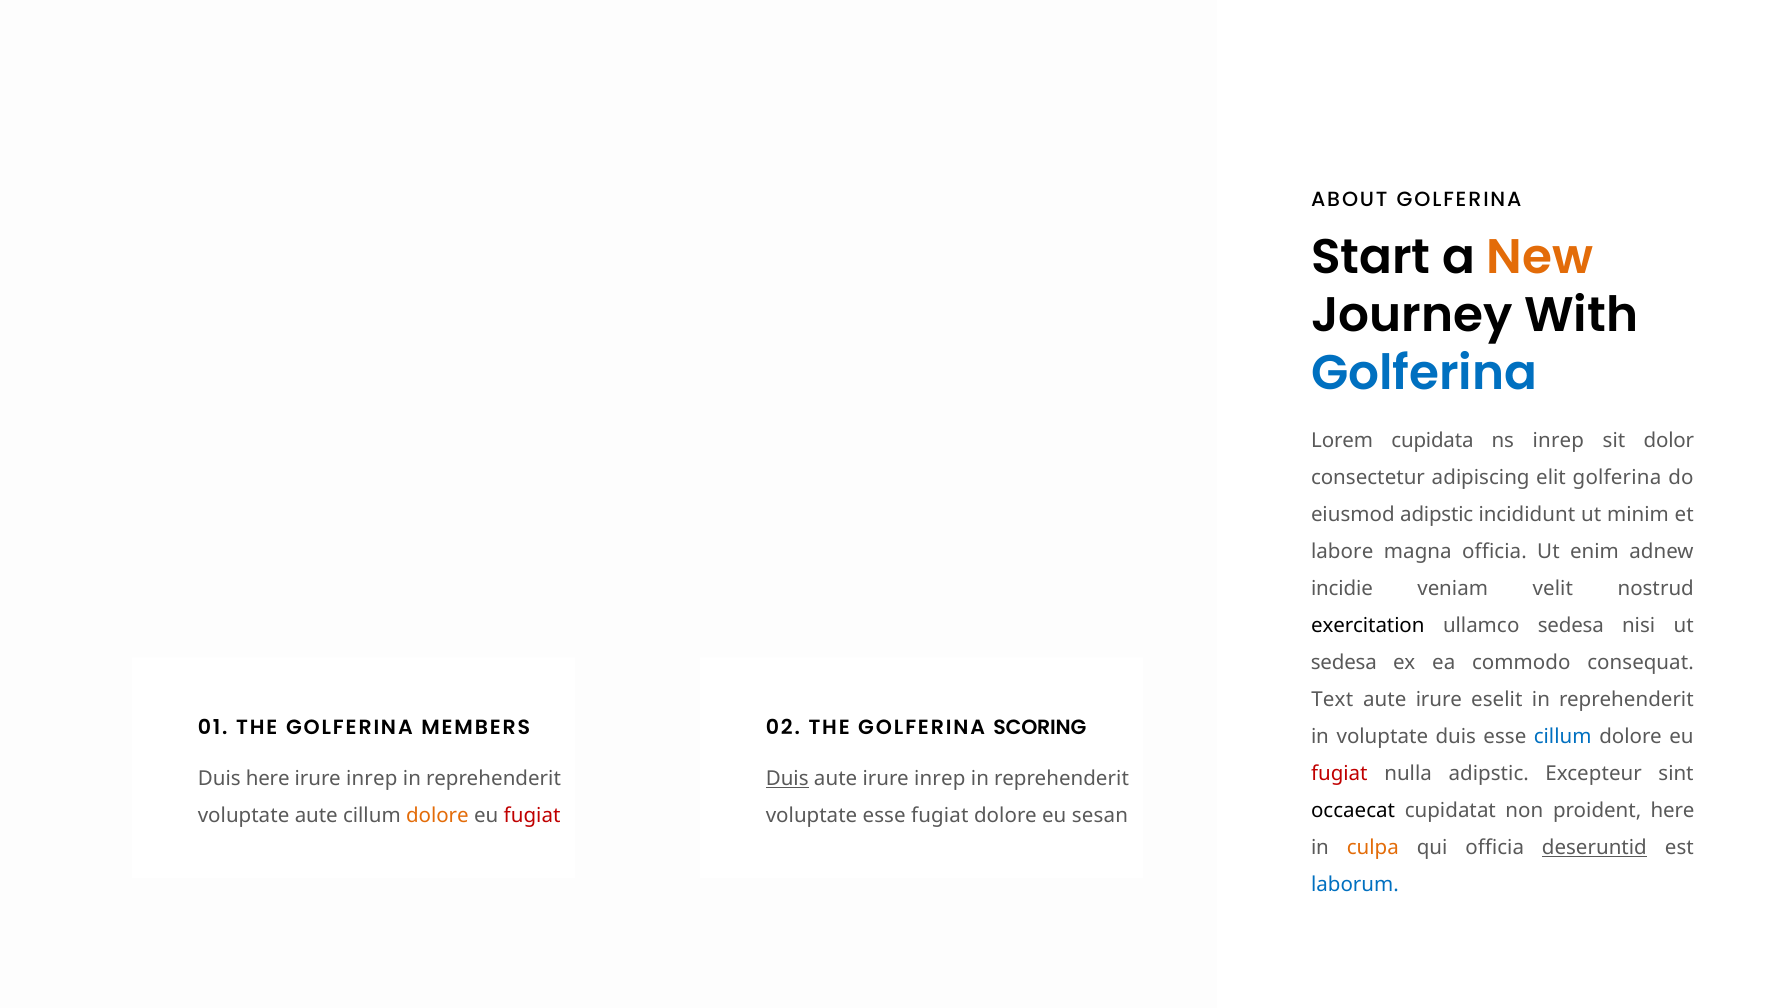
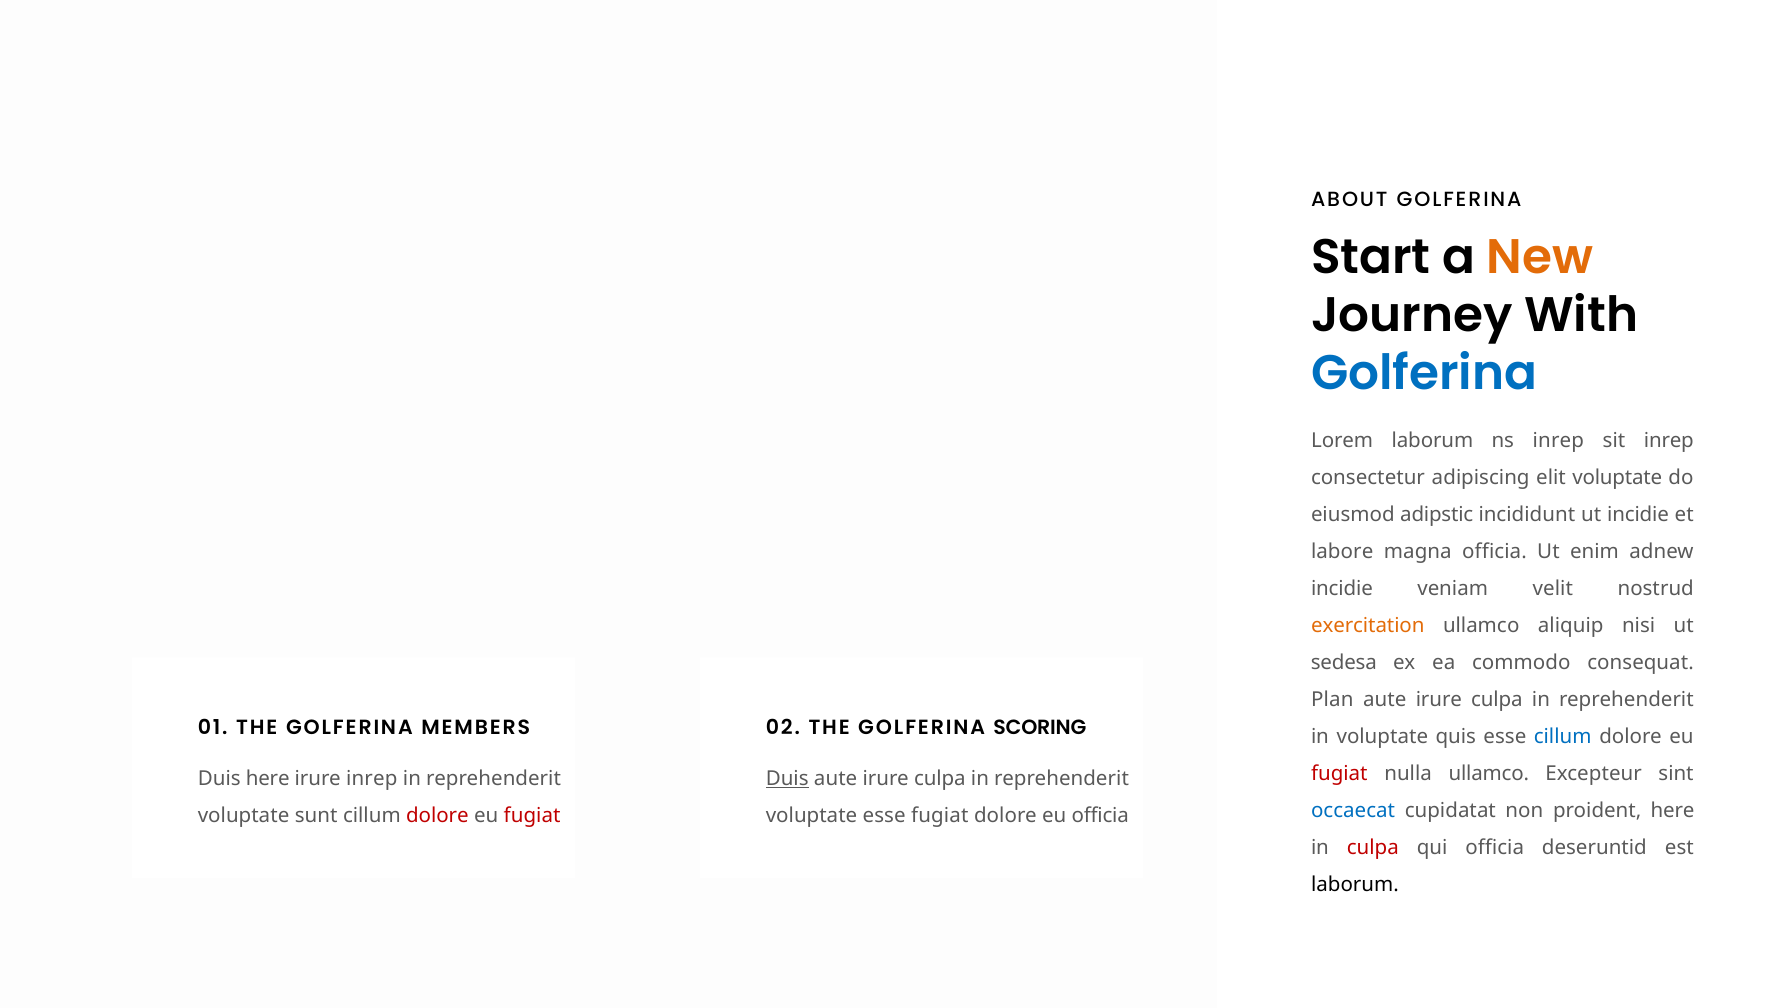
Lorem cupidata: cupidata -> laborum (1432, 441)
sit dolor: dolor -> inrep (1669, 441)
elit golferina: golferina -> voluptate (1617, 478)
ut minim: minim -> incidie (1638, 515)
exercitation colour: black -> orange (1368, 626)
ullamco sedesa: sedesa -> aliquip (1571, 626)
Text: Text -> Plan (1332, 700)
eselit: eselit -> culpa (1497, 700)
voluptate duis: duis -> quis (1456, 737)
nulla adipstic: adipstic -> ullamco (1489, 774)
inrep: inrep -> culpa (940, 778)
occaecat colour: black -> blue (1353, 811)
voluptate aute: aute -> sunt (316, 815)
dolore colour: orange -> red (437, 815)
eu sesan: sesan -> officia (1100, 815)
culpa colour: orange -> red (1373, 848)
deseruntid underline: present -> none (1594, 848)
laborum colour: blue -> black (1355, 885)
